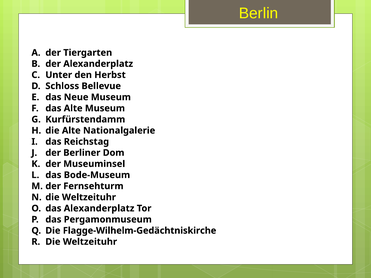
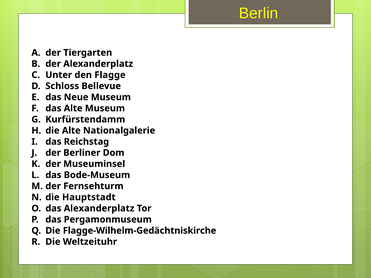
Herbst: Herbst -> Flagge (110, 75)
Weltzeituhr: Weltzeituhr -> Hauptstadt (89, 197)
